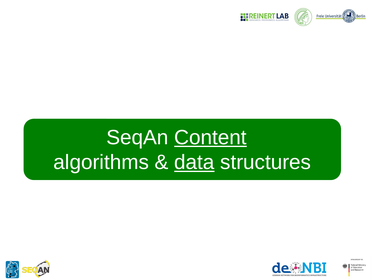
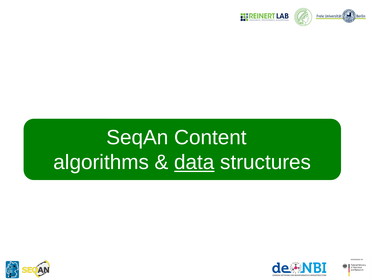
Content underline: present -> none (210, 137)
